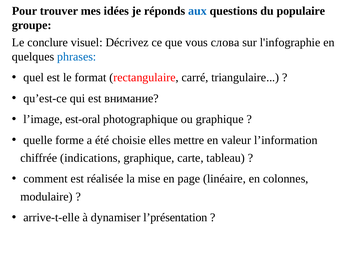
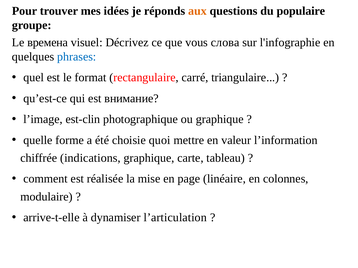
aux colour: blue -> orange (197, 11)
conclure: conclure -> времена (48, 42)
est-oral: est-oral -> est-clin (83, 119)
elles: elles -> quoi (160, 140)
l’présentation: l’présentation -> l’articulation (175, 218)
